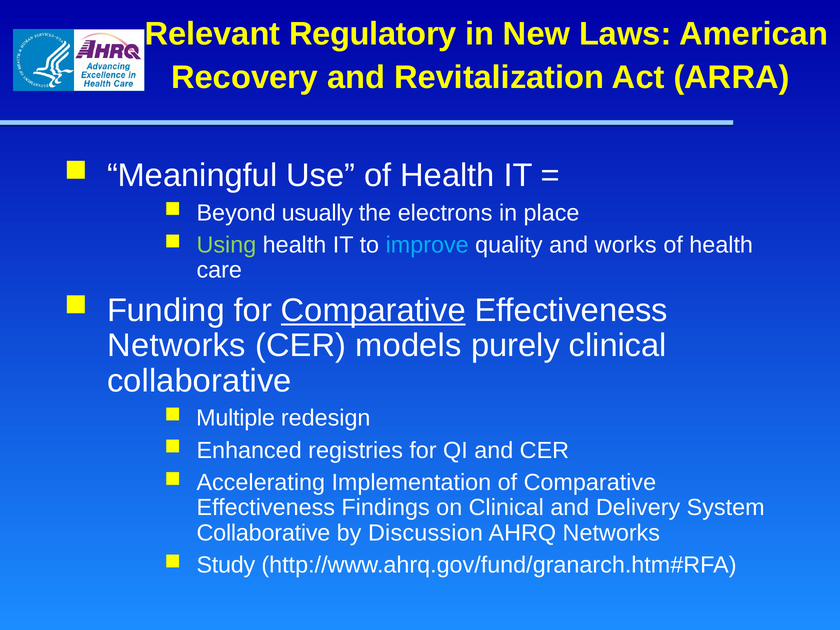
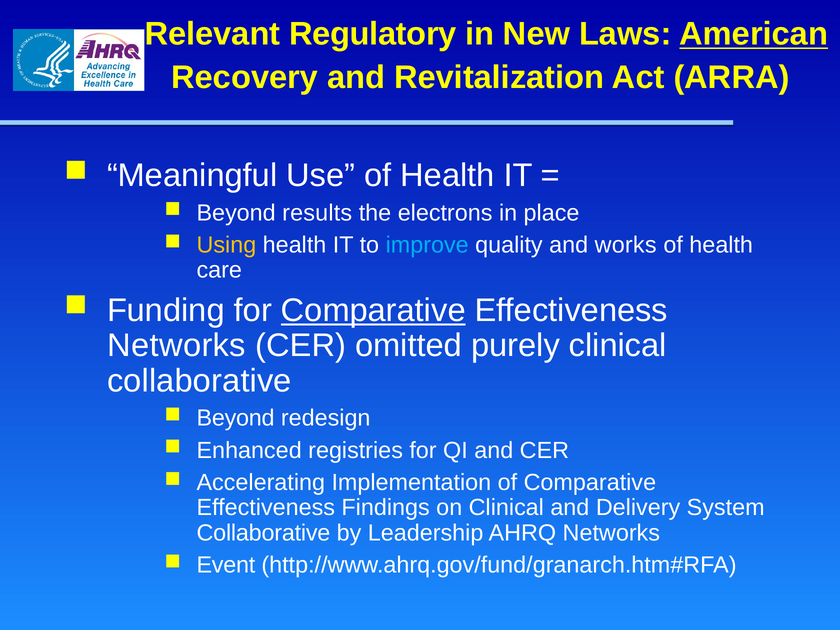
American underline: none -> present (754, 34)
usually: usually -> results (317, 213)
Using colour: light green -> yellow (226, 245)
models: models -> omitted (409, 346)
Multiple: Multiple -> Beyond (236, 418)
Discussion: Discussion -> Leadership (426, 533)
Study: Study -> Event (226, 565)
